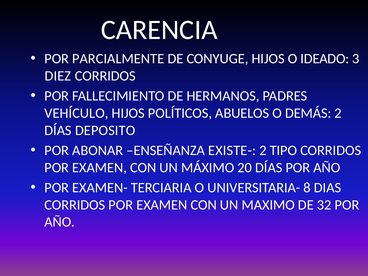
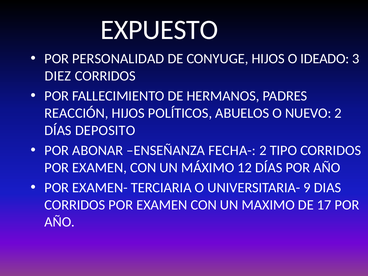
CARENCIA: CARENCIA -> EXPUESTO (159, 30)
PARCIALMENTE: PARCIALMENTE -> PERSONALIDAD (118, 59)
VEHÍCULO: VEHÍCULO -> REACCIÓN (76, 113)
DEMÁS: DEMÁS -> NUEVO (308, 113)
EXISTE-: EXISTE- -> FECHA- (232, 150)
20: 20 -> 12 (245, 168)
8: 8 -> 9 (307, 188)
32: 32 -> 17 (324, 205)
